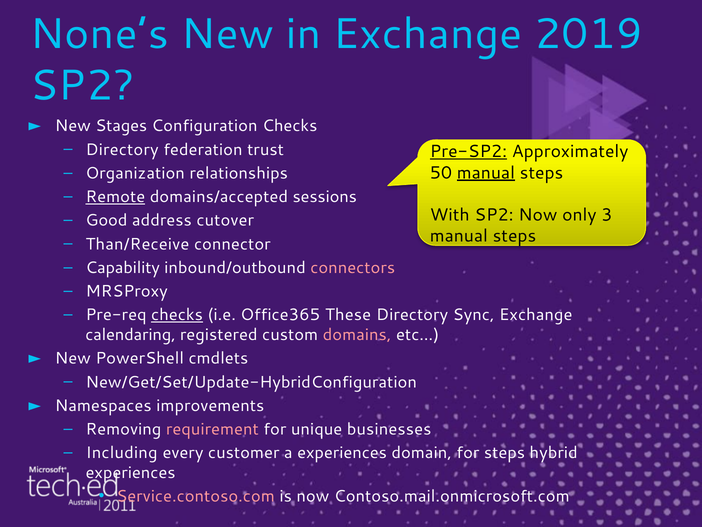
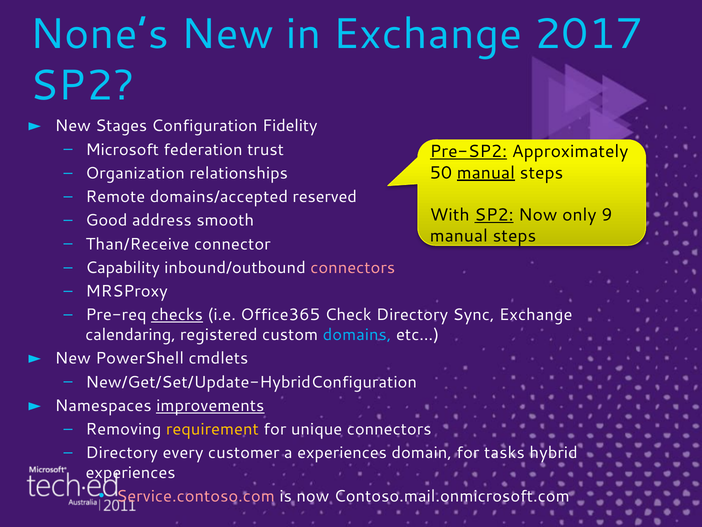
2019: 2019 -> 2017 (589, 34)
Configuration Checks: Checks -> Fidelity (290, 126)
Directory: Directory -> Microsoft (122, 149)
Remote underline: present -> none (115, 197)
sessions: sessions -> reserved (325, 197)
SP2 underline: none -> present (494, 215)
3: 3 -> 9 (607, 215)
cutover: cutover -> smooth (225, 220)
These: These -> Check (348, 315)
domains colour: pink -> light blue (357, 335)
improvements underline: none -> present (210, 405)
requirement colour: pink -> yellow (212, 429)
unique businesses: businesses -> connectors (389, 429)
Including: Including -> Directory (122, 453)
for steps: steps -> tasks (504, 453)
